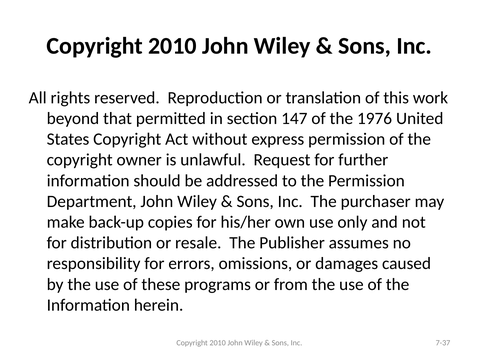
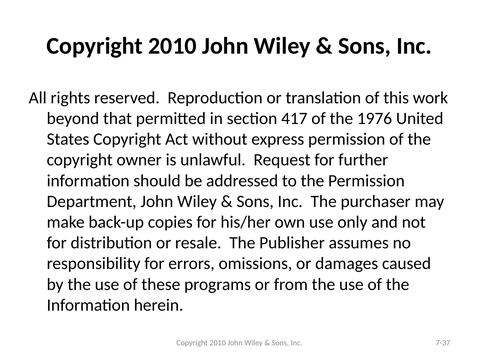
147: 147 -> 417 (294, 119)
